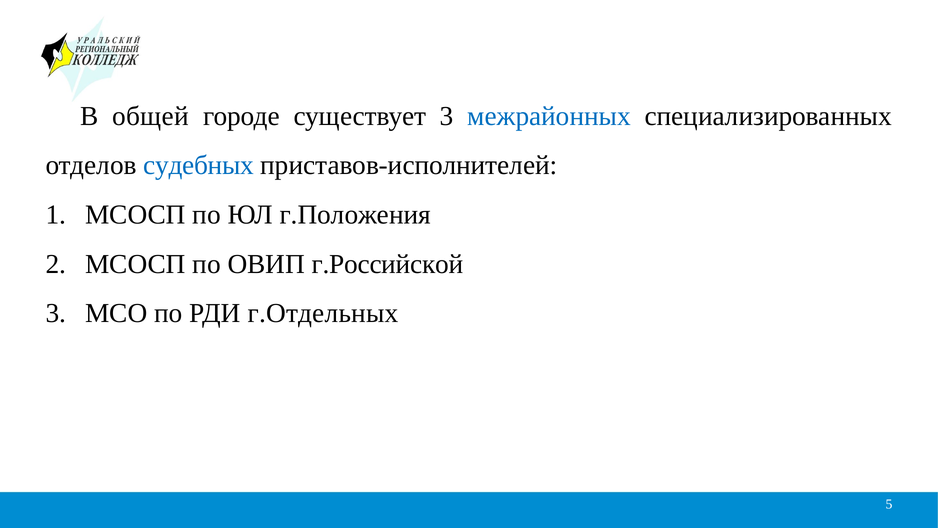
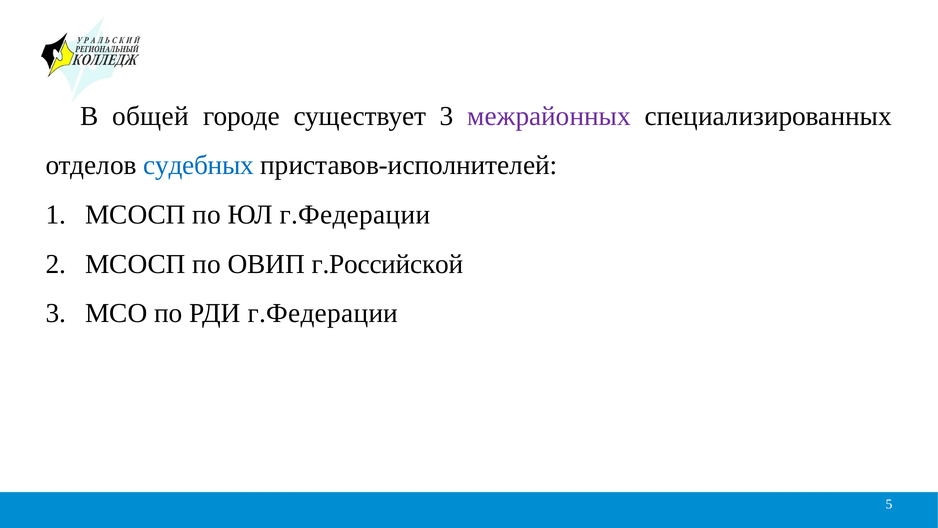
межрайонных colour: blue -> purple (549, 116)
ЮЛ г.Положения: г.Положения -> г.Федерации (355, 215)
РДИ г.Отдельных: г.Отдельных -> г.Федерации (323, 313)
